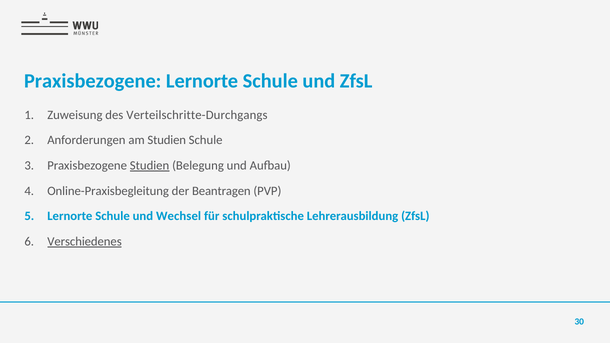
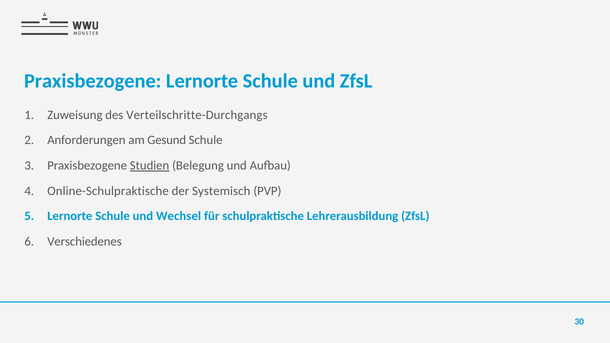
am Studien: Studien -> Gesund (167, 140)
Online-Praxisbegleitung: Online-Praxisbegleitung -> Online-Schulpraktische (108, 191)
Beantragen: Beantragen -> Systemisch (221, 191)
Verschiedenes underline: present -> none (84, 242)
